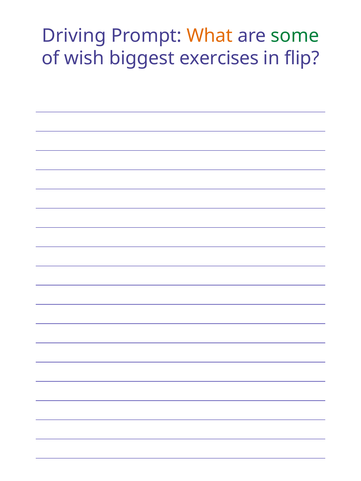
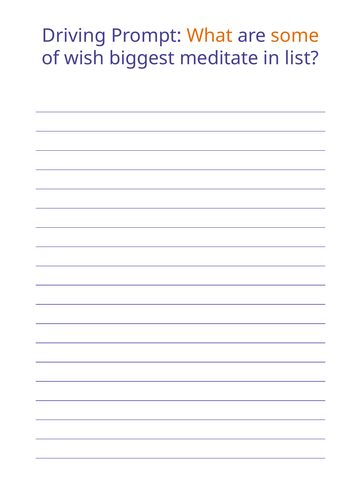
some colour: green -> orange (295, 36)
exercises: exercises -> meditate (219, 58)
flip: flip -> list (302, 58)
